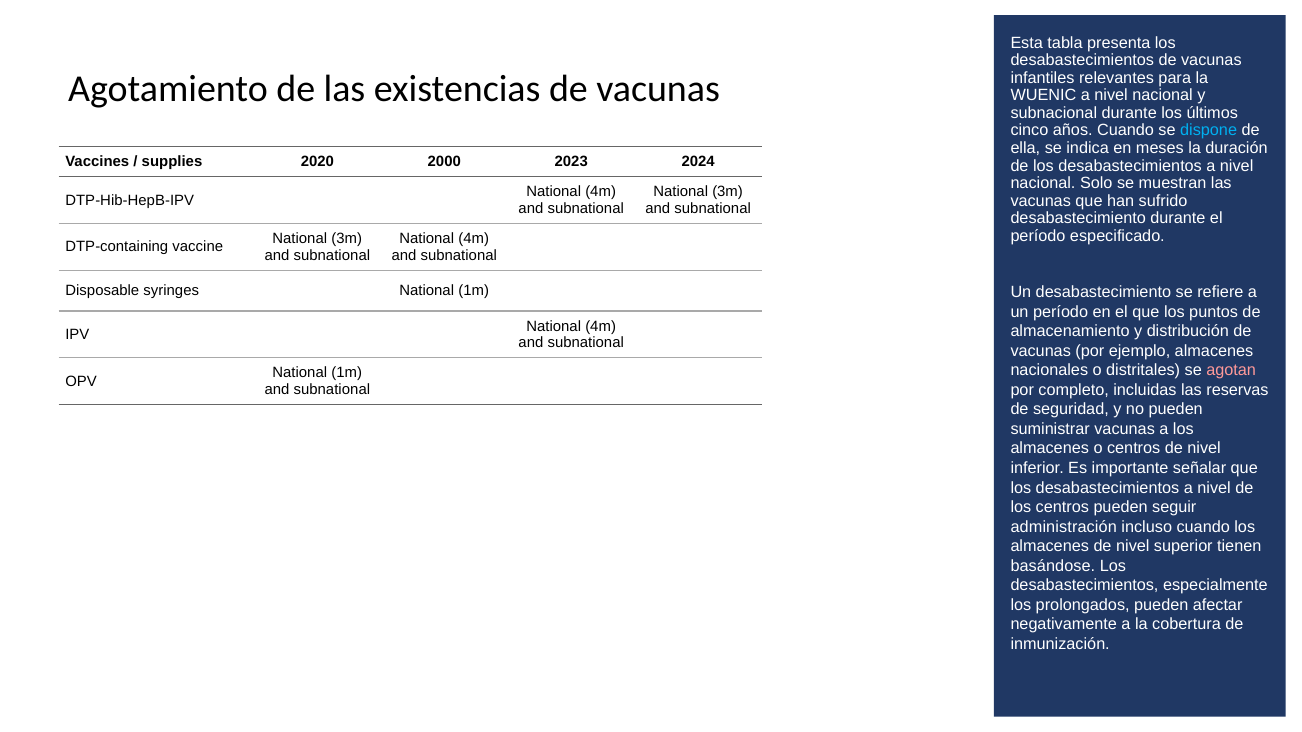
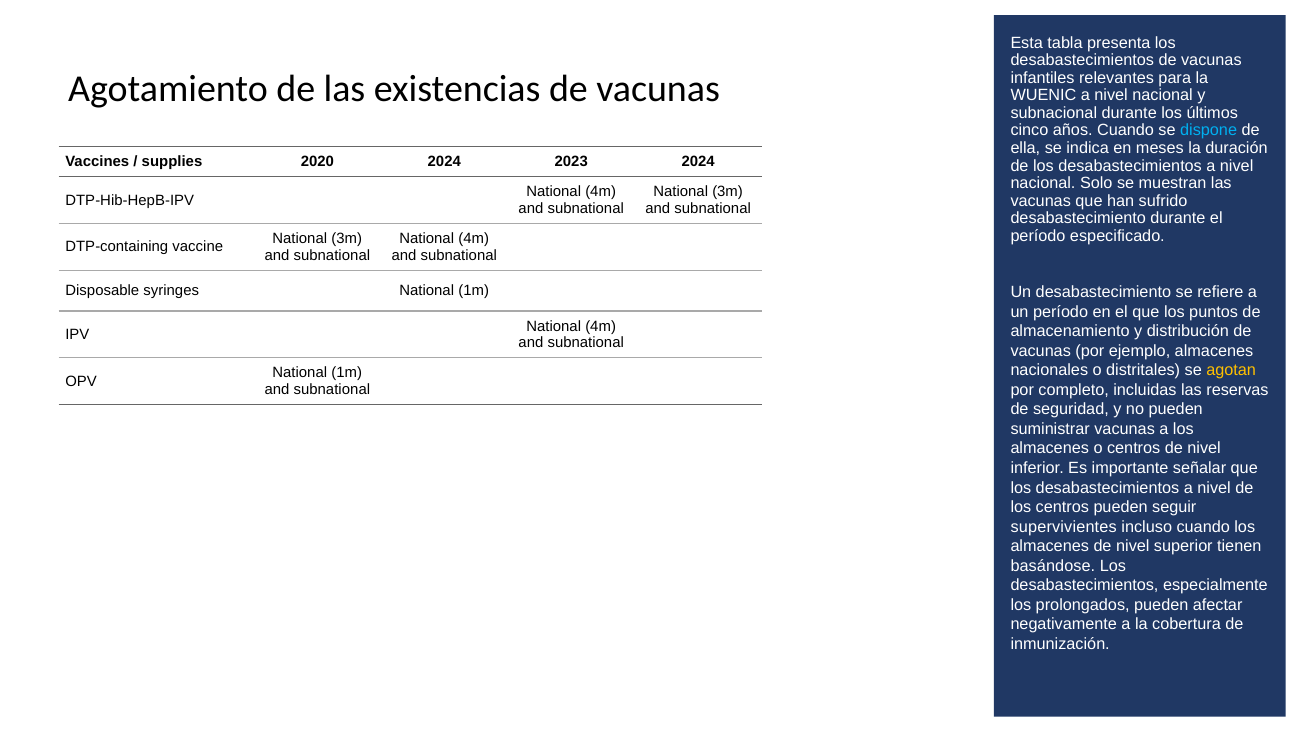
2020 2000: 2000 -> 2024 (444, 162)
agotan colour: pink -> yellow (1231, 371)
administración: administración -> supervivientes (1064, 527)
